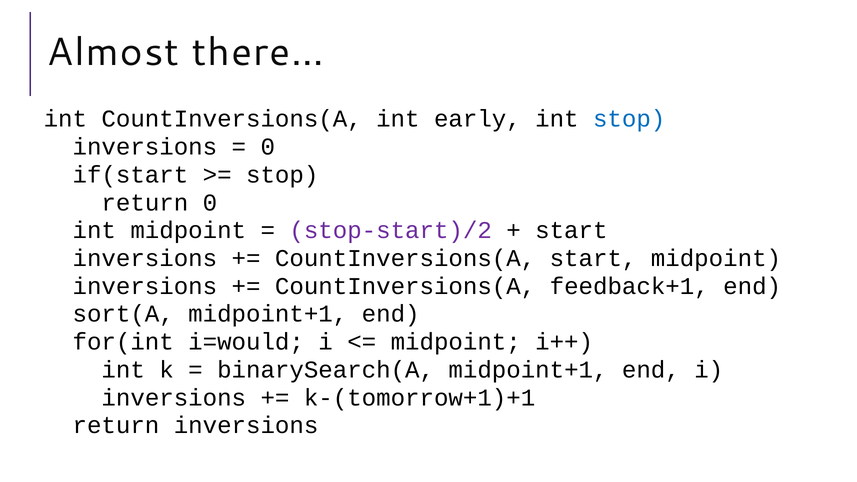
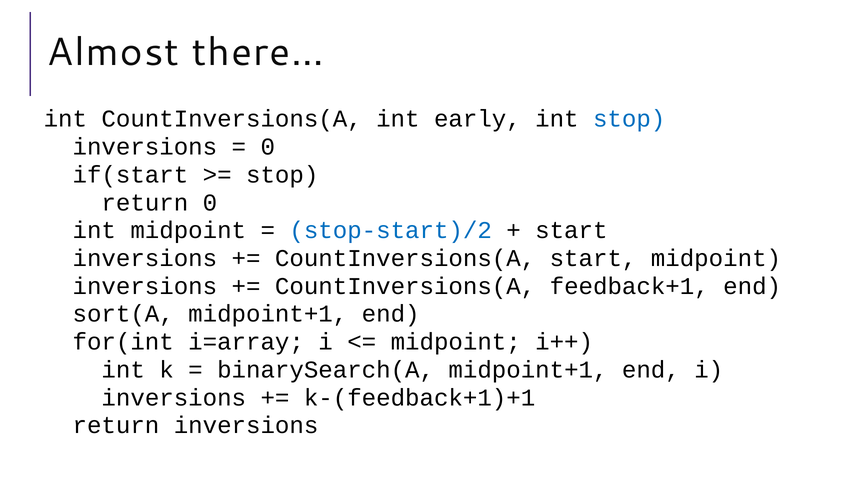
stop-start)/2 colour: purple -> blue (391, 230)
i=would: i=would -> i=array (246, 342)
k-(tomorrow+1)+1: k-(tomorrow+1)+1 -> k-(feedback+1)+1 (420, 398)
